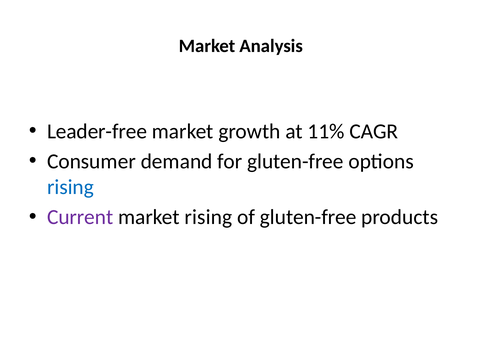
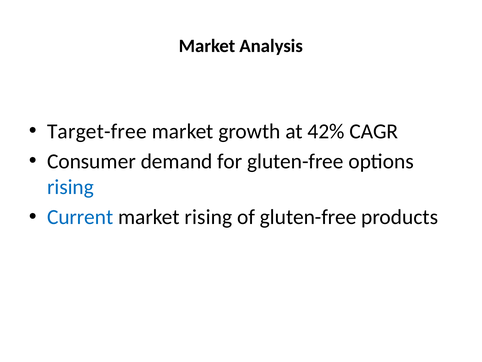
Leader-free: Leader-free -> Target-free (97, 131)
11%: 11% -> 42% (326, 131)
Current colour: purple -> blue (80, 217)
